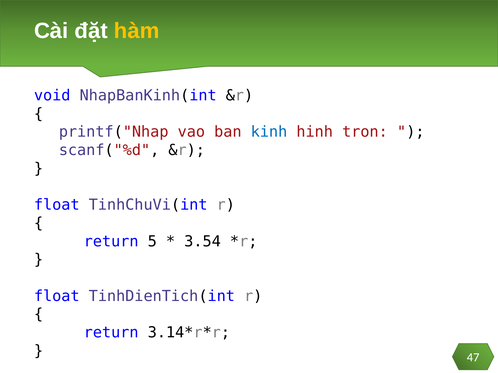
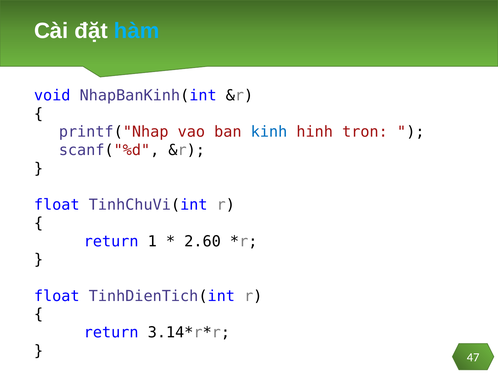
hàm colour: yellow -> light blue (137, 31)
5: 5 -> 1 (152, 242)
3.54: 3.54 -> 2.60 (203, 242)
